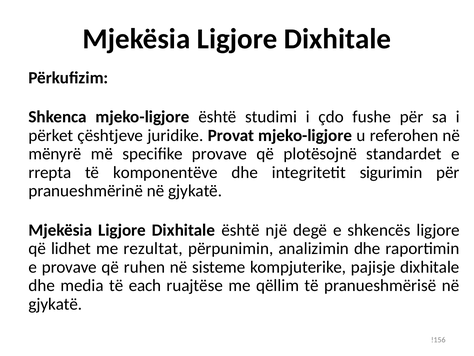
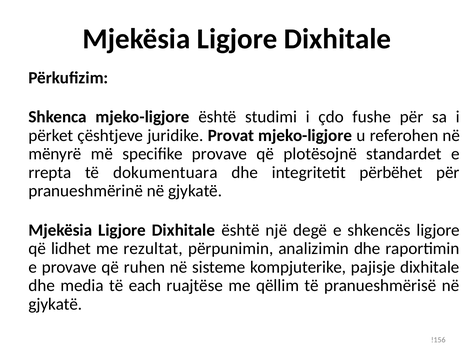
komponentëve: komponentëve -> dokumentuara (165, 172)
sigurimin: sigurimin -> përbëhet (391, 172)
